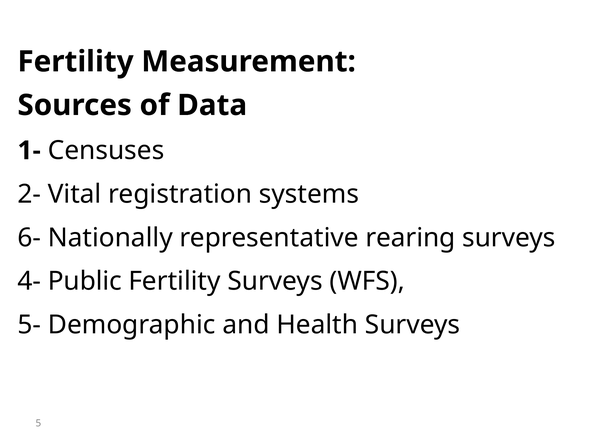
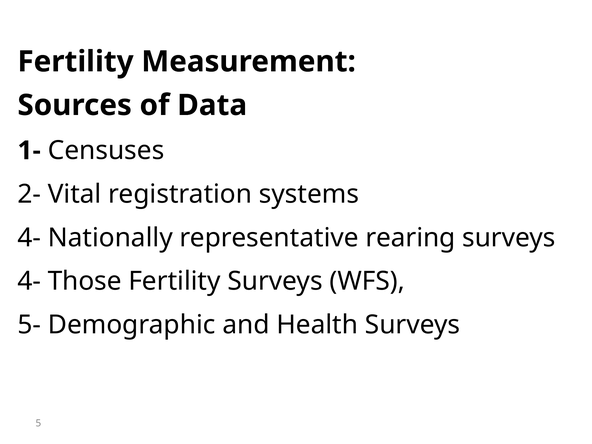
6-: 6- -> 4- (29, 238)
Public: Public -> Those (85, 281)
